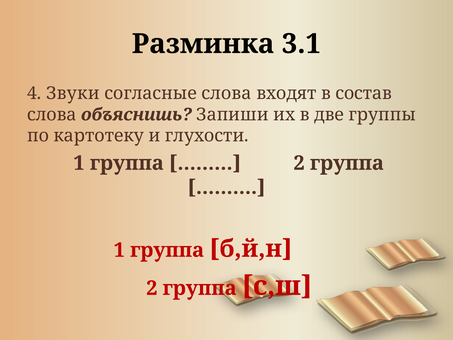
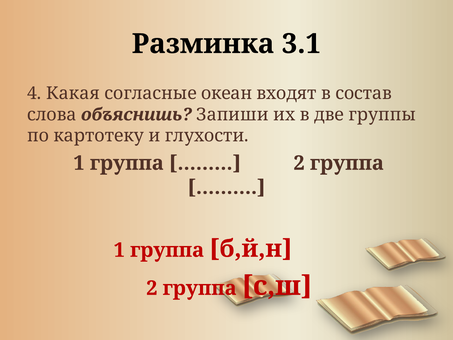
Звуки: Звуки -> Какая (73, 93)
согласные слова: слова -> океан (227, 93)
